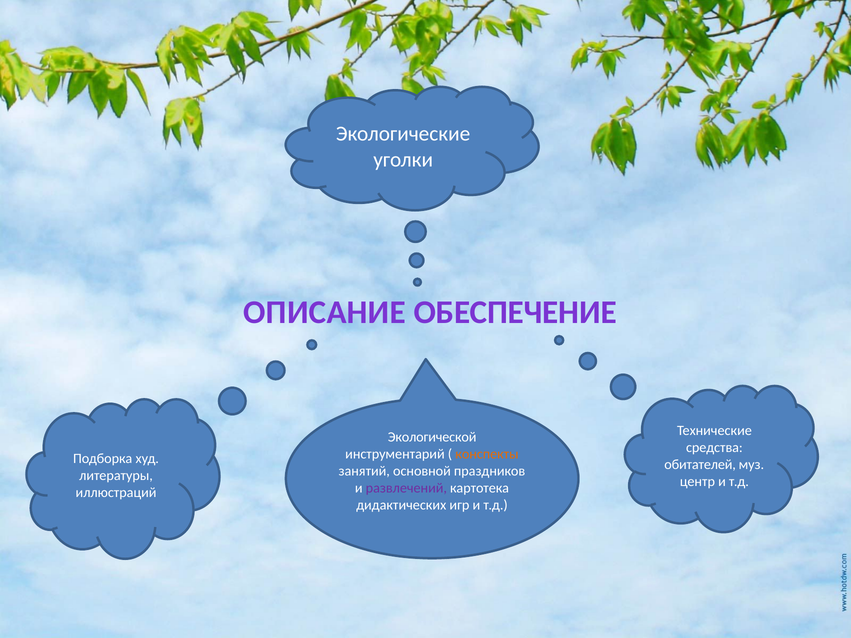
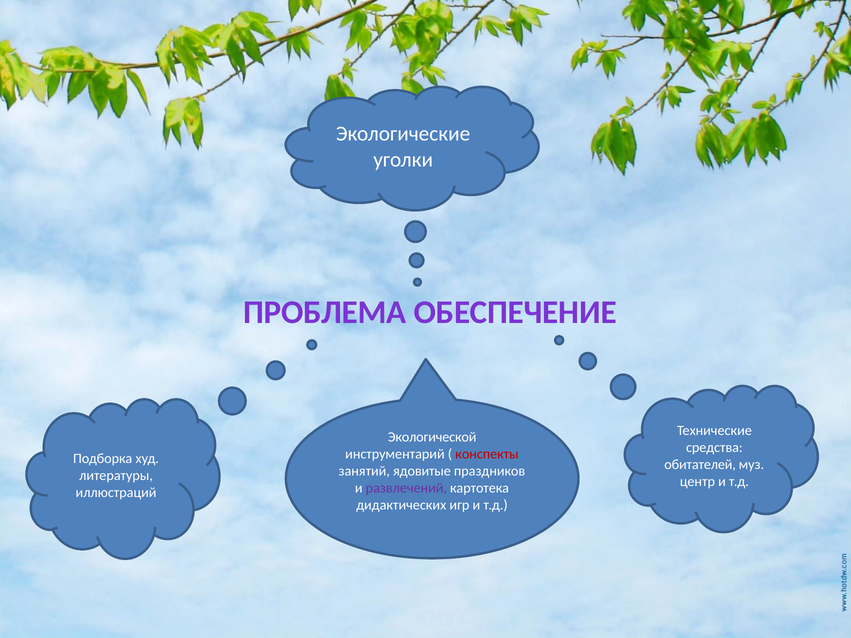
ОПИСАНИЕ: ОПИСАНИЕ -> ПРОБЛЕМА (325, 312)
конспекты colour: orange -> red (487, 454)
основной: основной -> ядовитые (422, 471)
